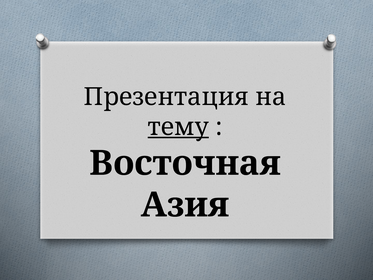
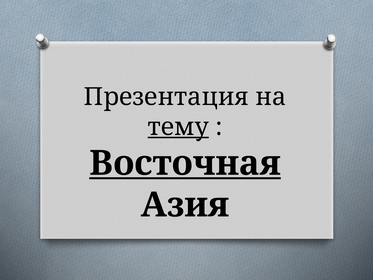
Восточная underline: none -> present (185, 163)
